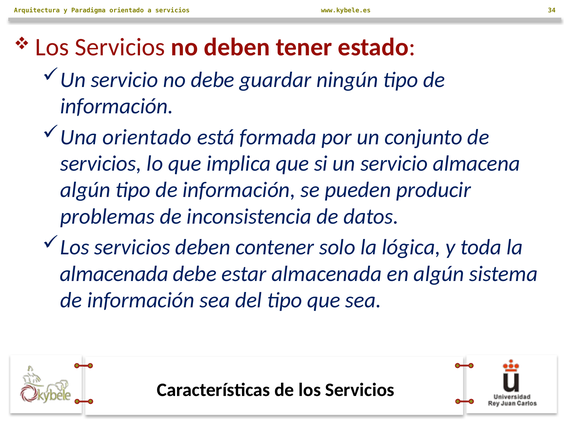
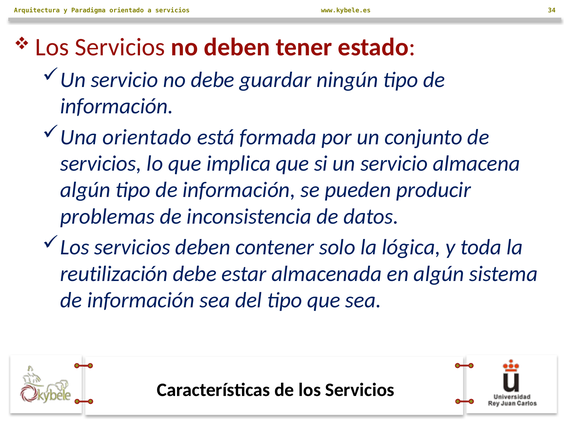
almacenada: almacenada -> reutilización (114, 274)
